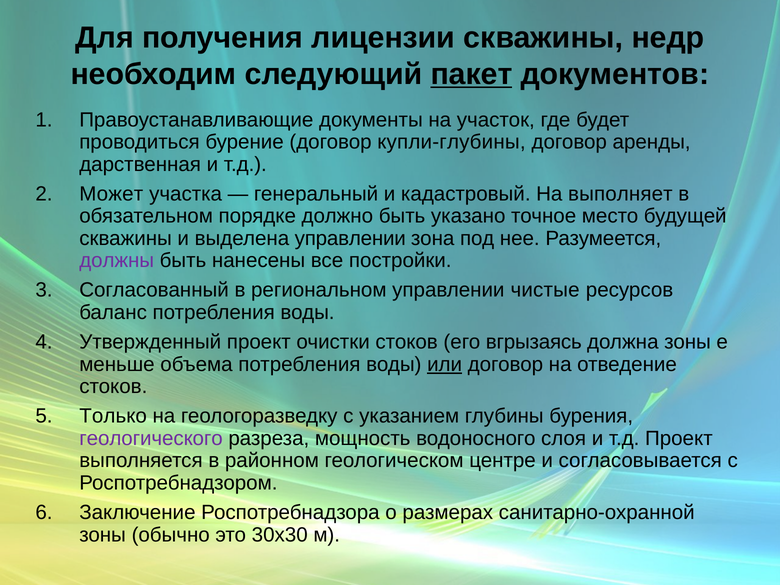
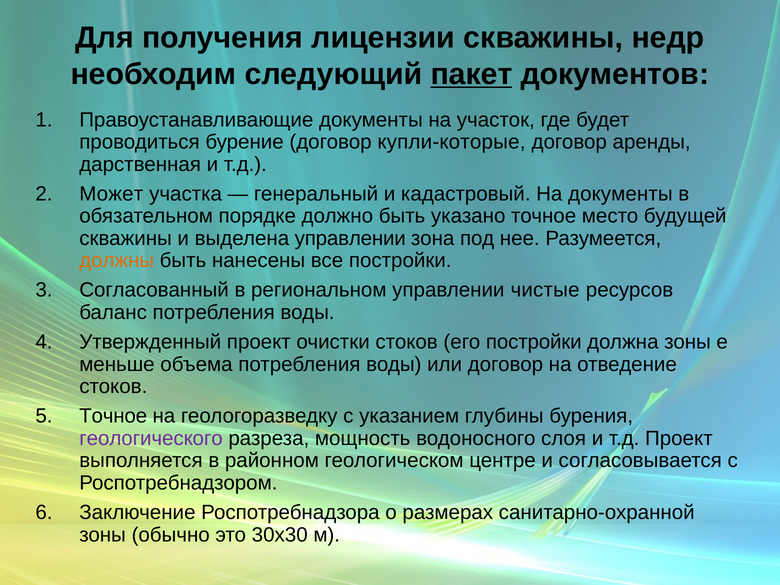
купли-глубины: купли-глубины -> купли-которые (451, 142)
На выполняет: выполняет -> документы (620, 194)
должны colour: purple -> orange (117, 261)
его вгрызаясь: вгрызаясь -> постройки (534, 342)
или underline: present -> none (445, 364)
Только: Только -> Точное (113, 416)
